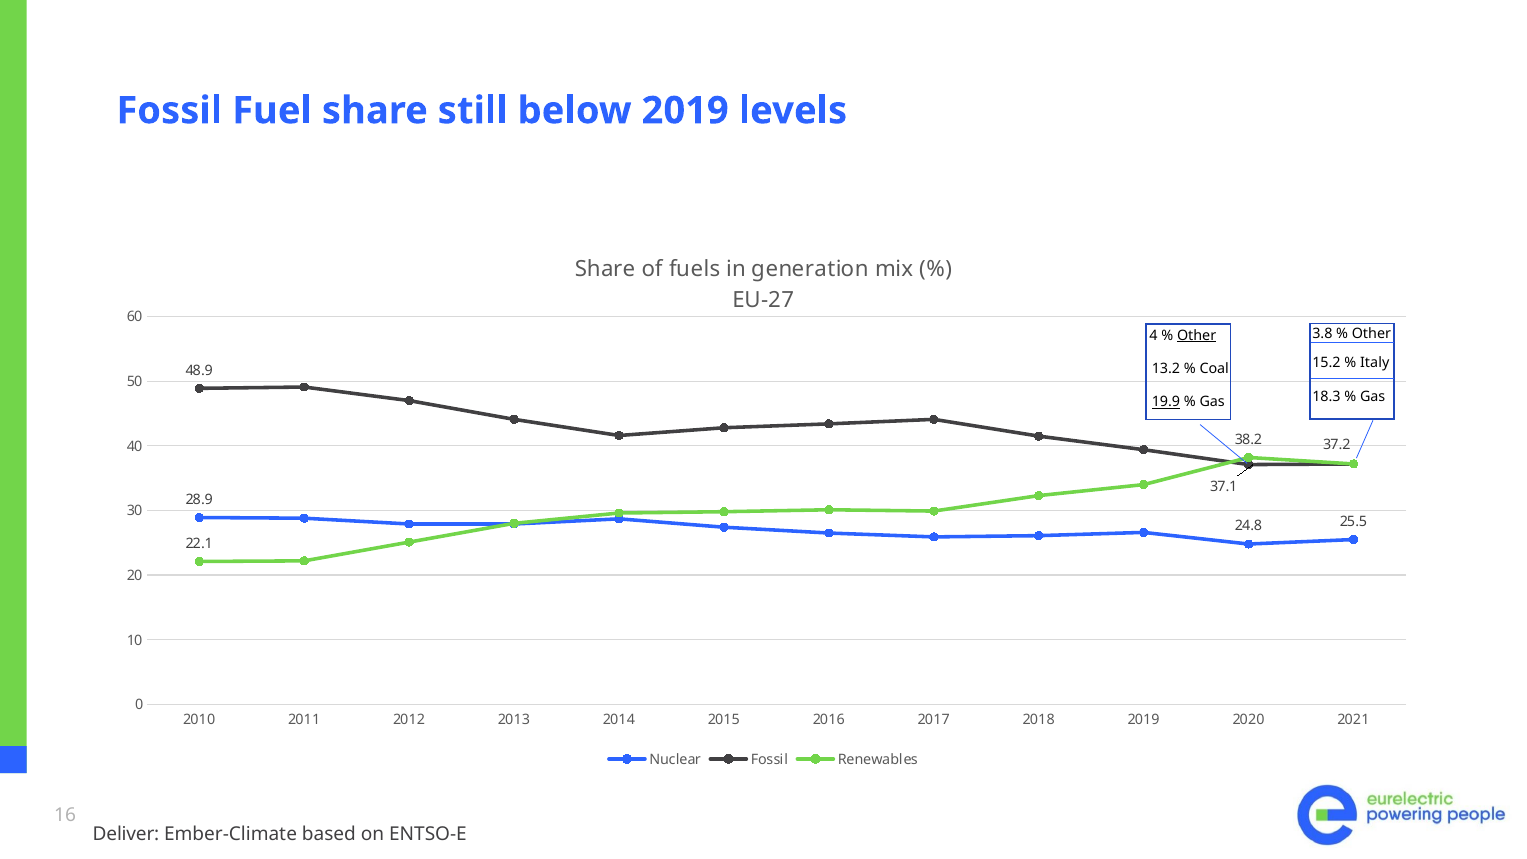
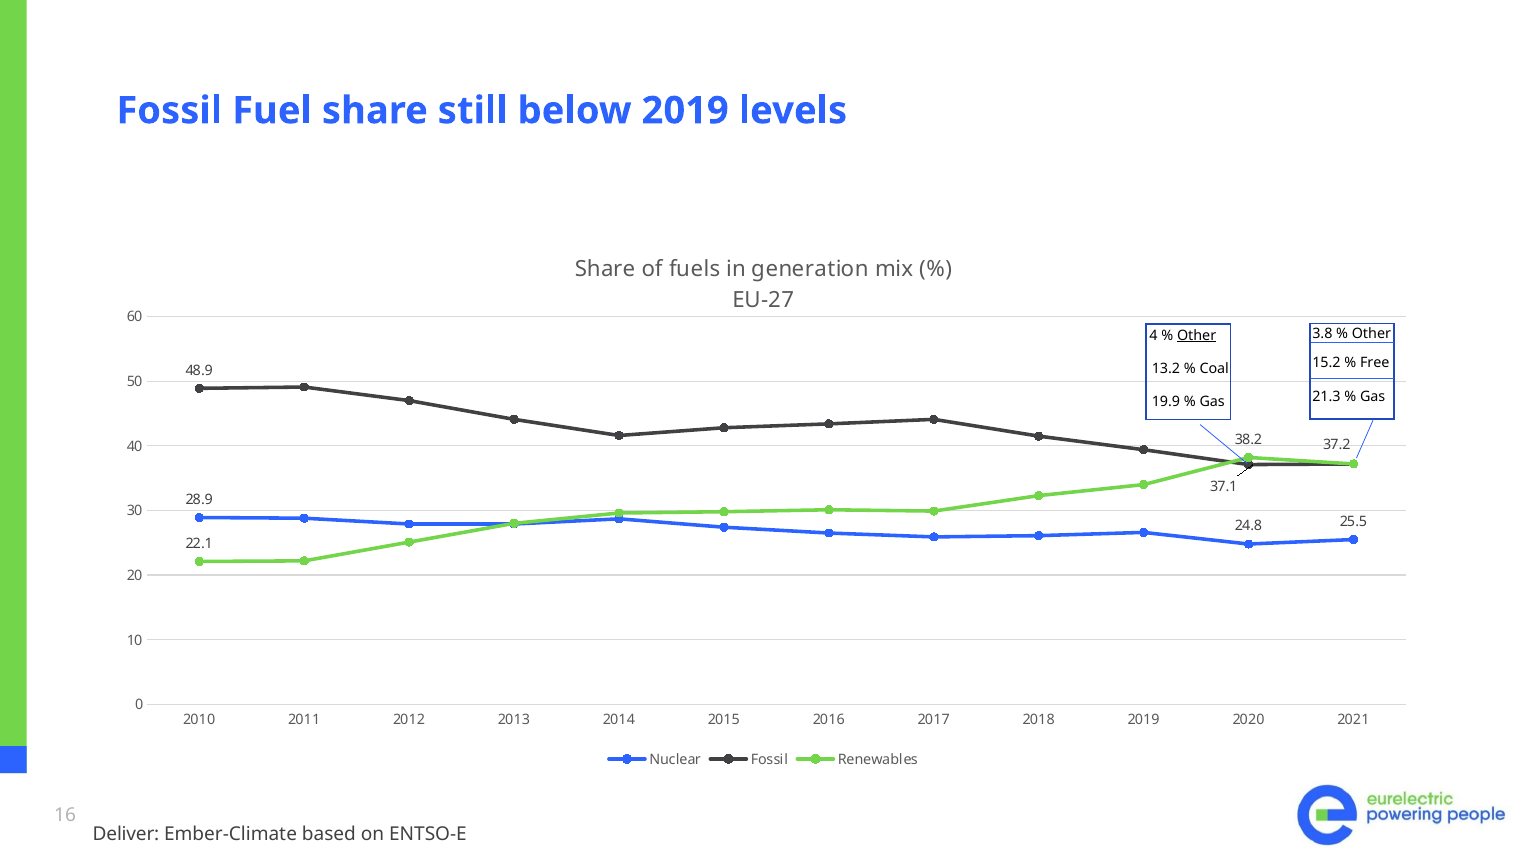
Italy: Italy -> Free (1375, 363)
18.3: 18.3 -> 21.3 (1326, 397)
19.9 underline: present -> none (1166, 402)
